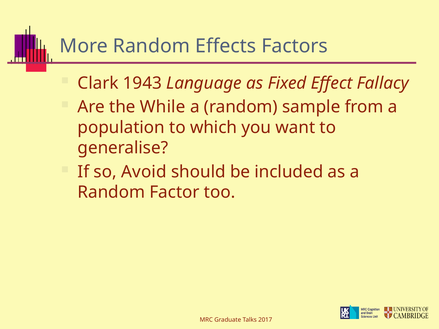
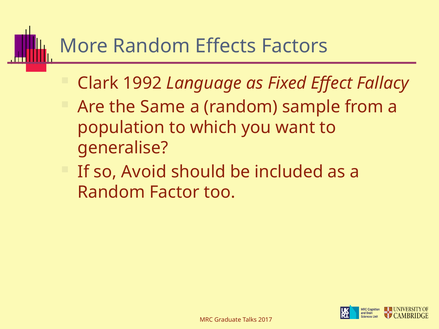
1943: 1943 -> 1992 (142, 83)
While: While -> Same (163, 107)
